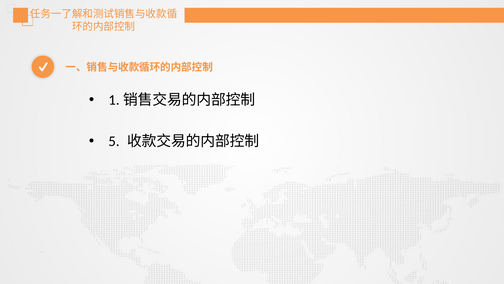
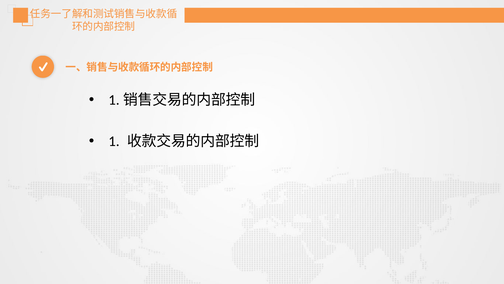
5: 5 -> 1 (114, 141)
